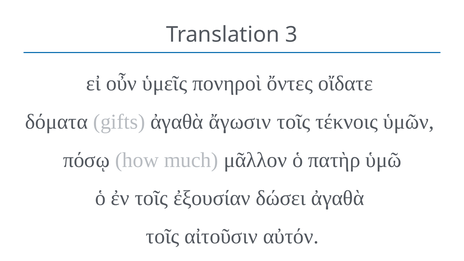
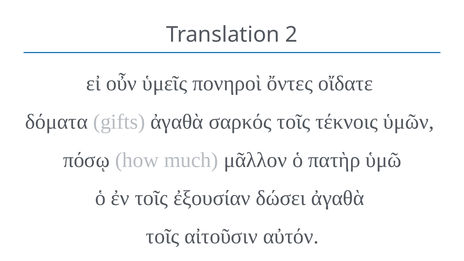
3: 3 -> 2 (291, 35)
ἄγωσιν: ἄγωσιν -> σαρκός (240, 122)
